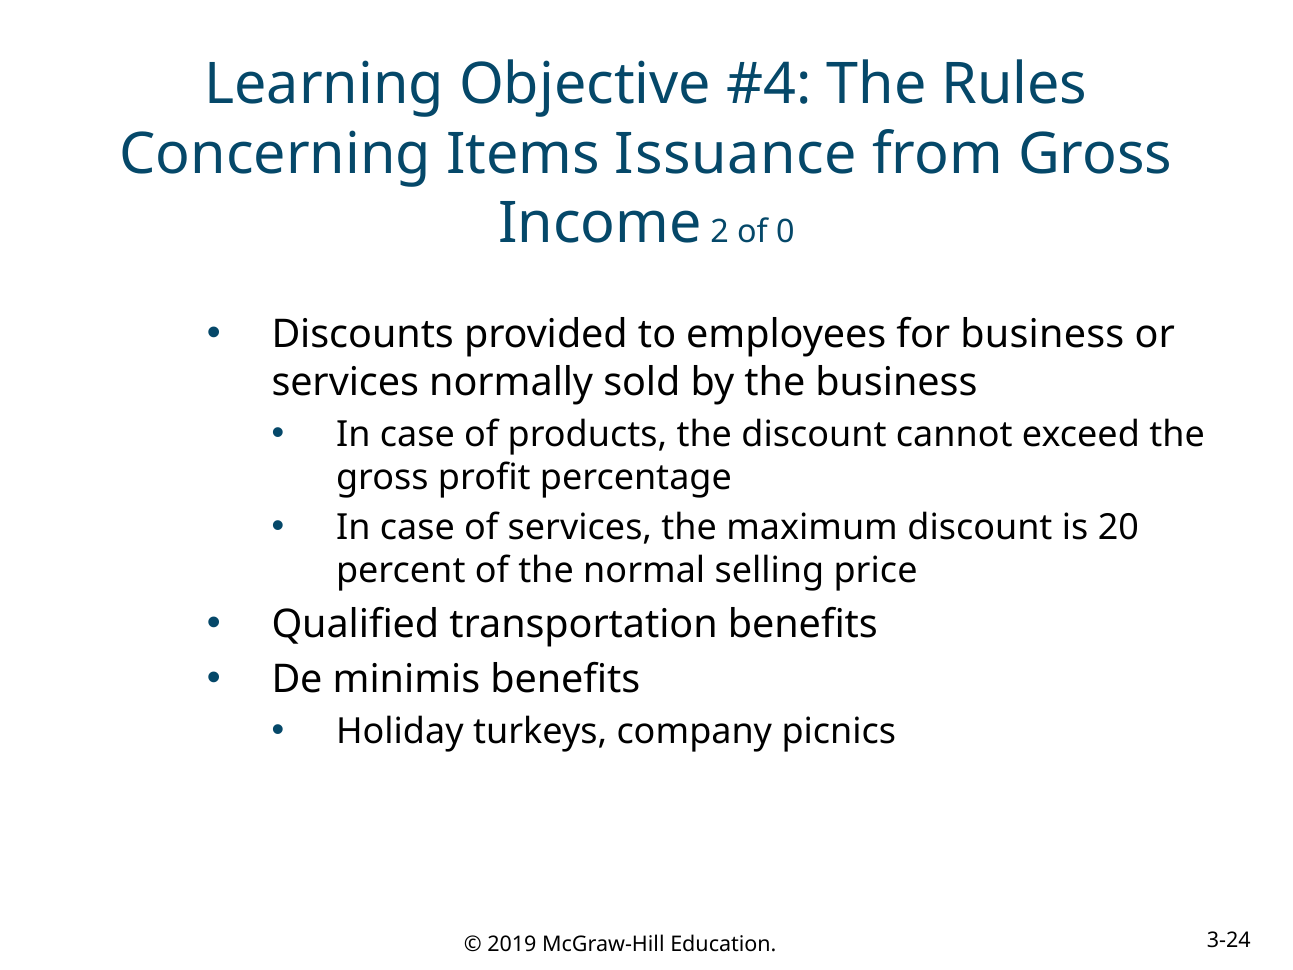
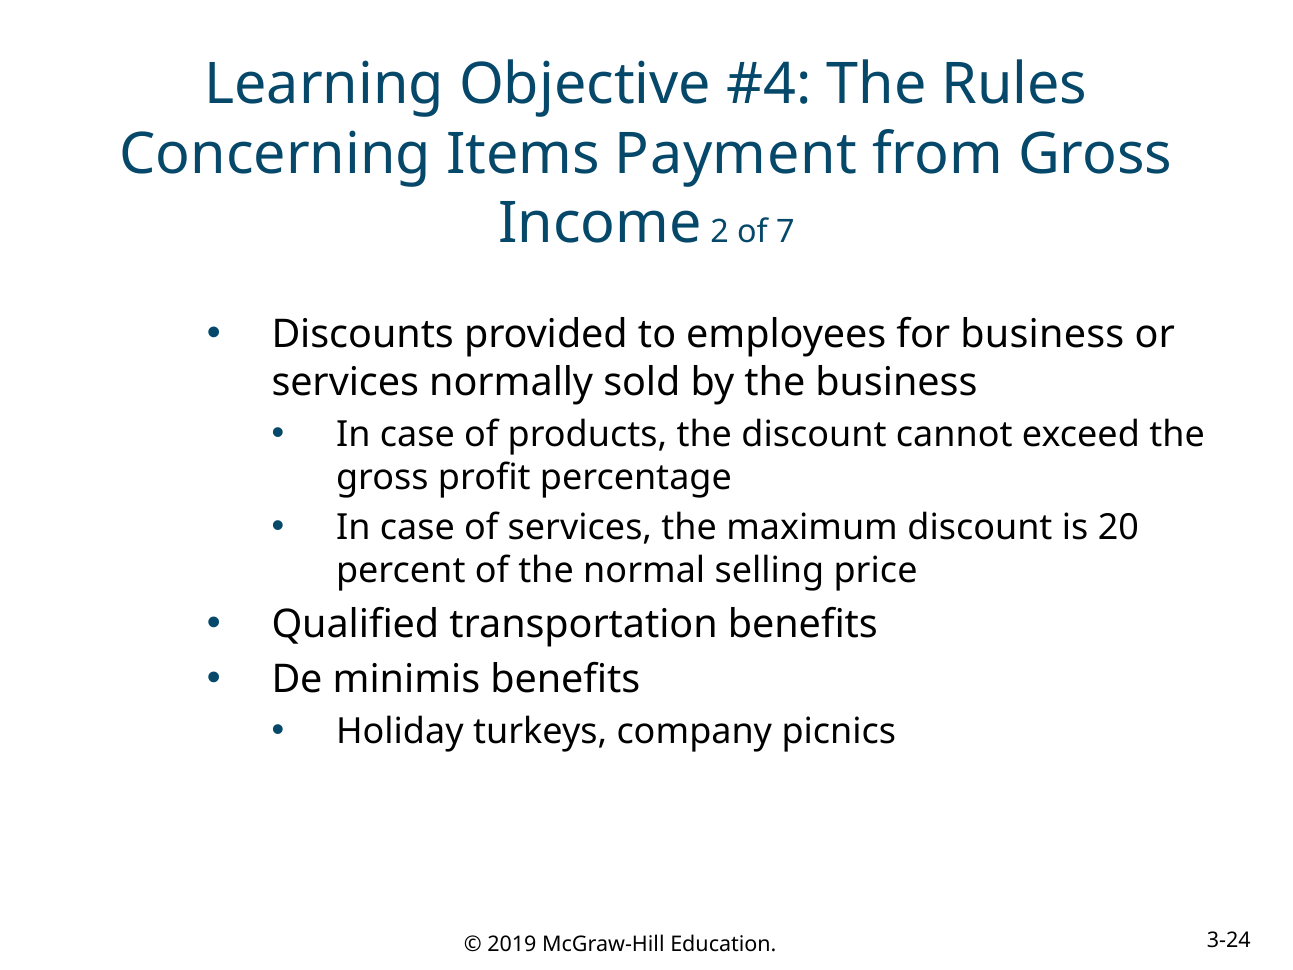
Issuance: Issuance -> Payment (736, 154)
0: 0 -> 7 (785, 231)
